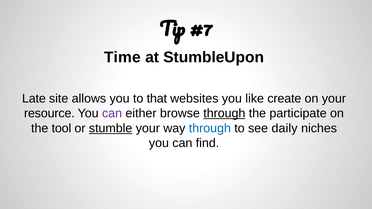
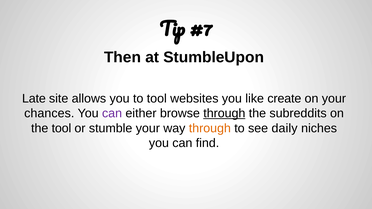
Time: Time -> Then (122, 57)
to that: that -> tool (157, 99)
resource: resource -> chances (49, 114)
participate: participate -> subreddits (298, 114)
stumble underline: present -> none (111, 128)
through colour: blue -> orange (210, 128)
